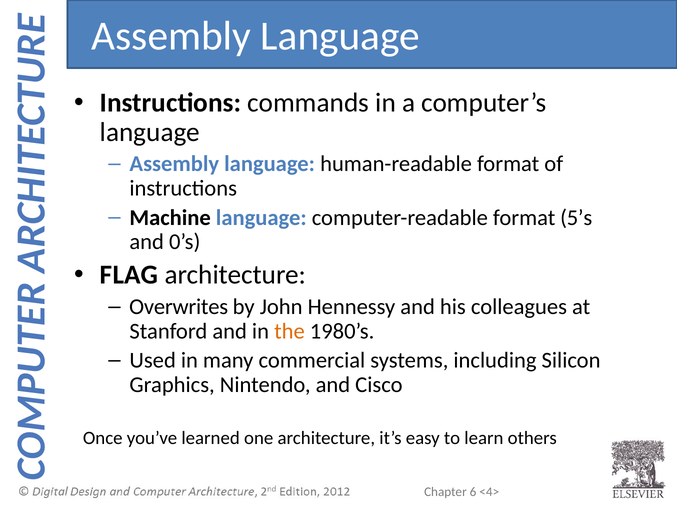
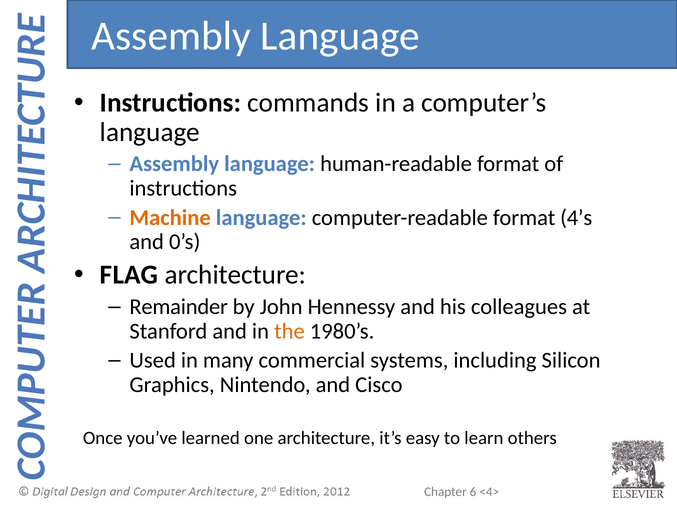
Machine colour: black -> orange (170, 217)
5’s: 5’s -> 4’s (576, 217)
Overwrites: Overwrites -> Remainder (179, 307)
